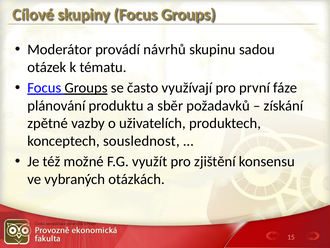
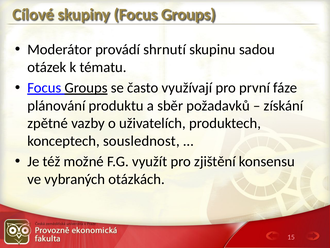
návrhů: návrhů -> shrnutí (165, 49)
